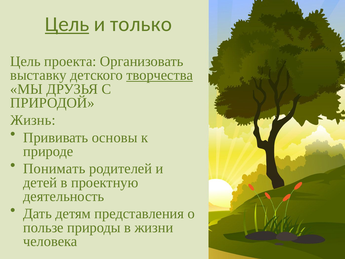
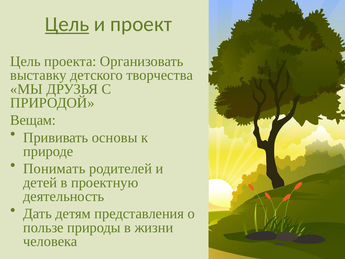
только: только -> проект (141, 24)
творчества underline: present -> none (160, 75)
Жизнь: Жизнь -> Вещам (33, 120)
